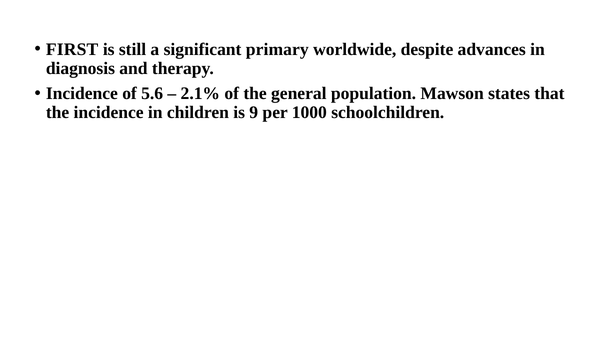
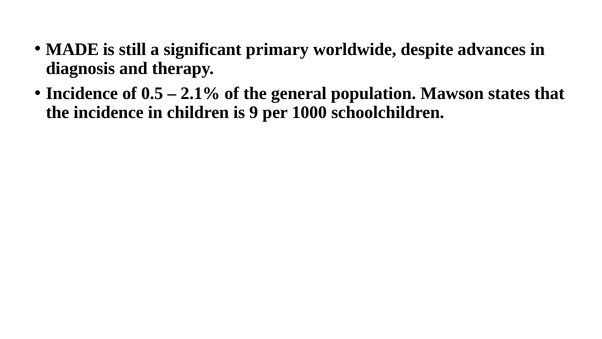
FIRST: FIRST -> MADE (72, 49)
5.6: 5.6 -> 0.5 (152, 93)
